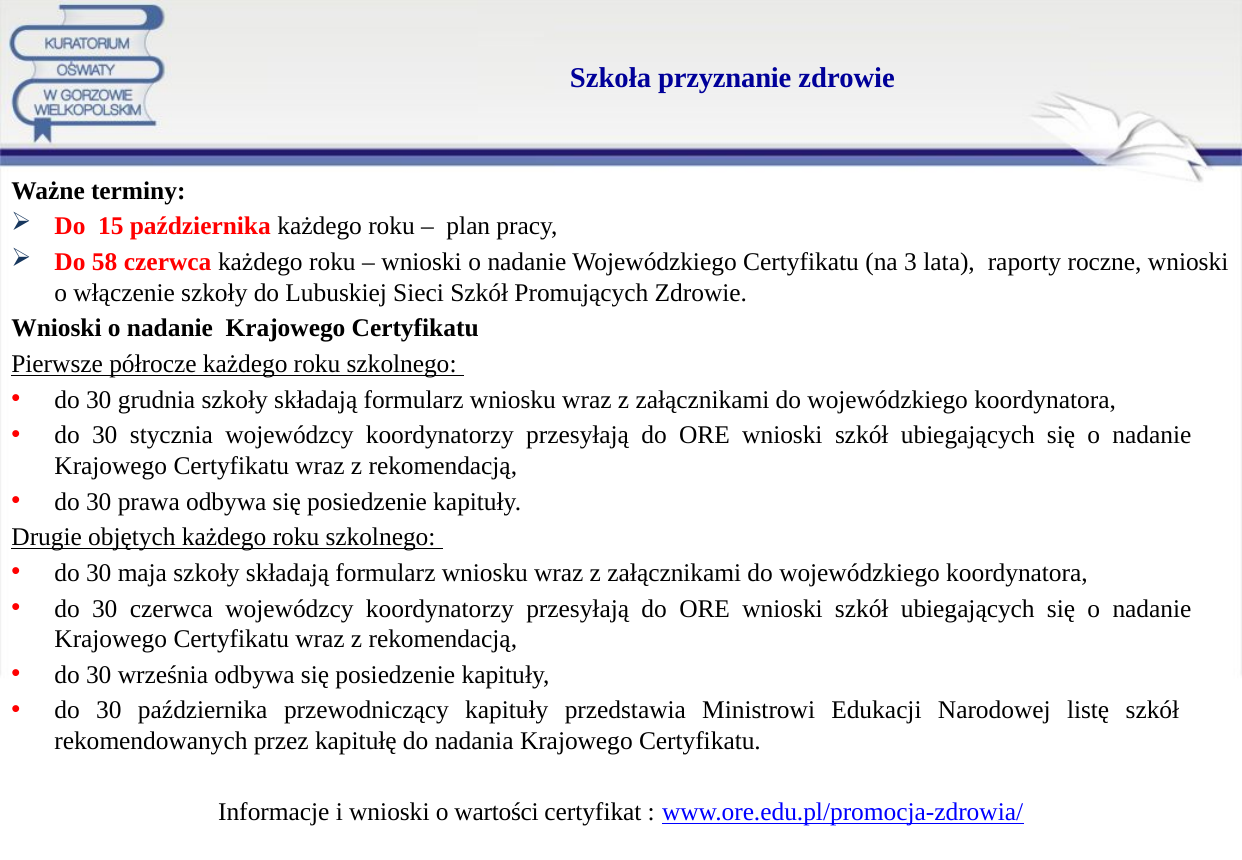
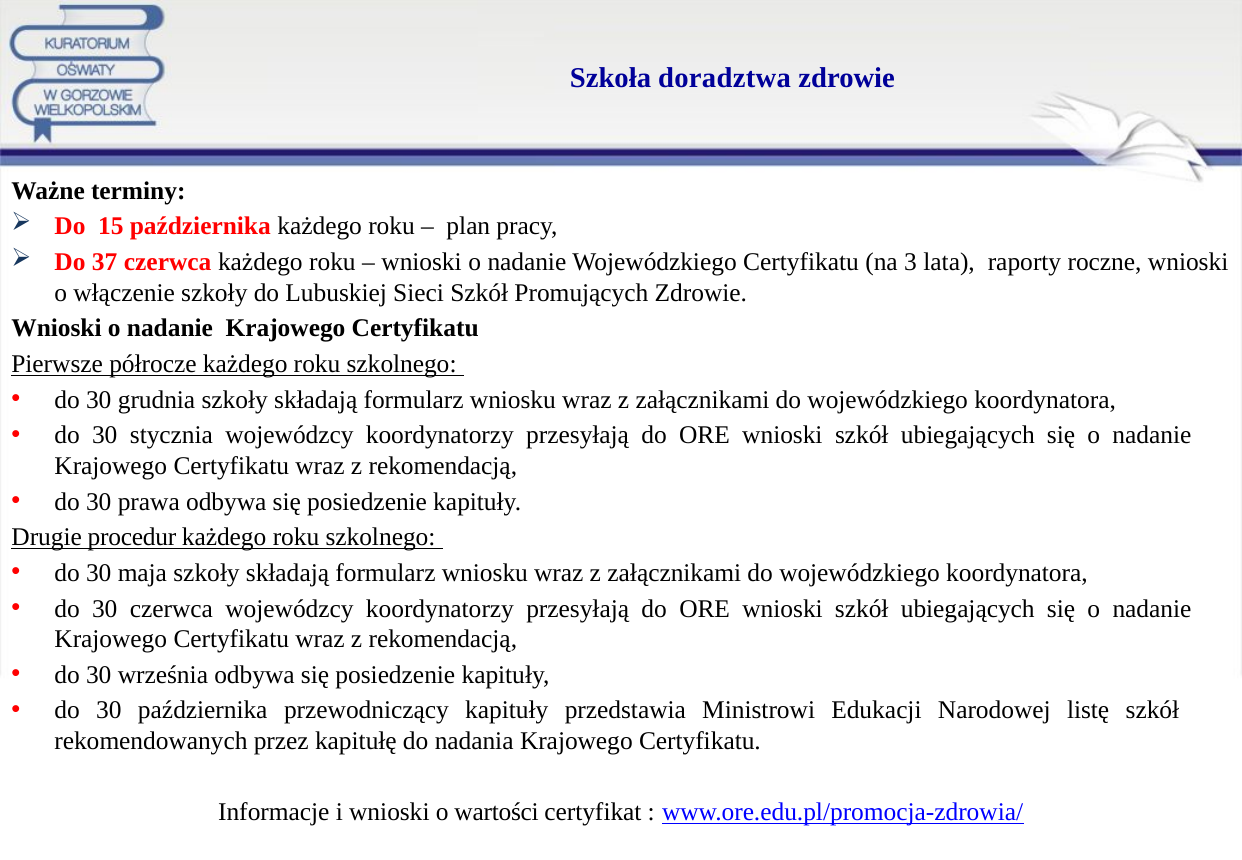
przyznanie: przyznanie -> doradztwa (725, 78)
58: 58 -> 37 (105, 262)
objętych: objętych -> procedur (132, 537)
